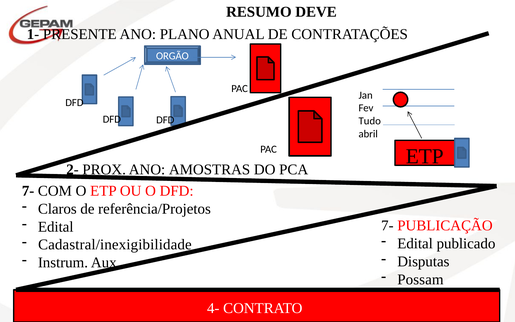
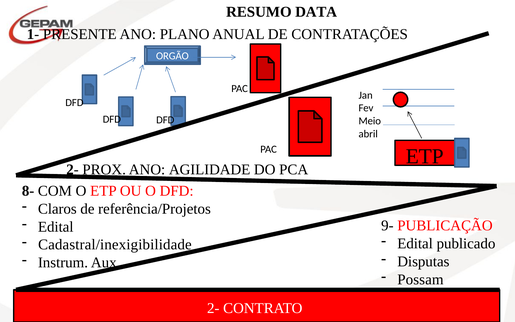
DEVE: DEVE -> DATA (316, 12)
Tudo: Tudo -> Meio (370, 121)
AMOSTRAS: AMOSTRAS -> AGILIDADE (210, 169)
7-: 7- -> 8- (28, 191)
7-: 7- -> 9- (387, 226)
4-: 4- -> 2- (213, 308)
